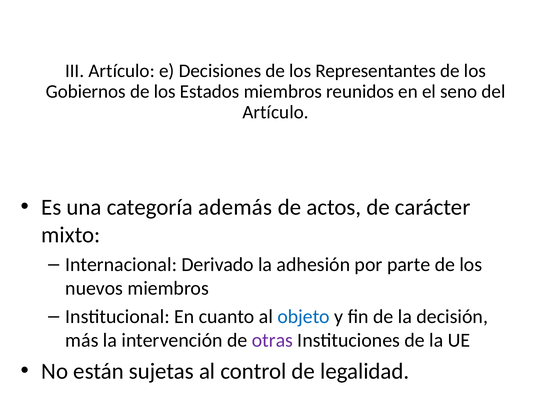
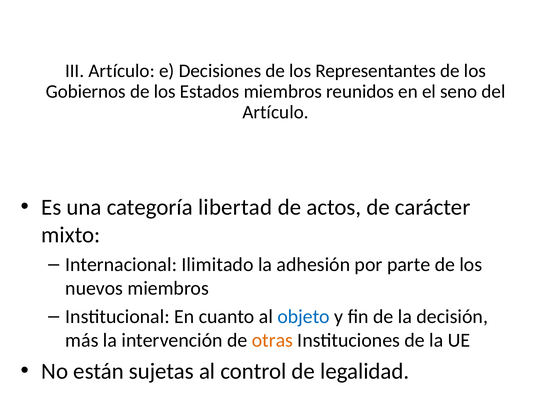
además: además -> libertad (235, 207)
Derivado: Derivado -> Ilimitado (218, 264)
otras colour: purple -> orange (272, 340)
